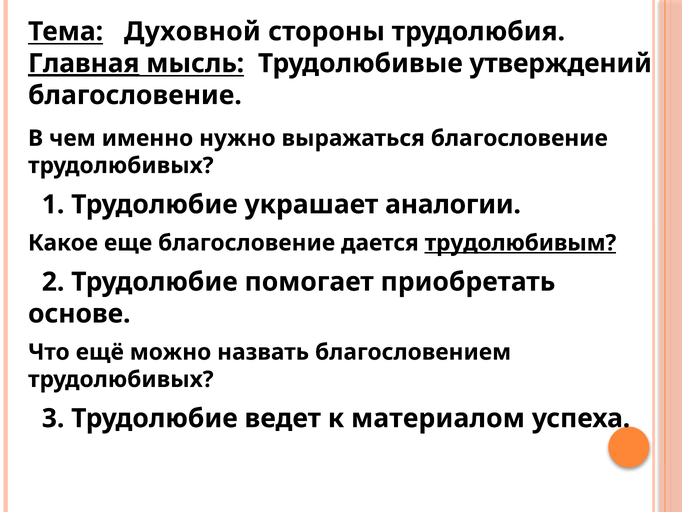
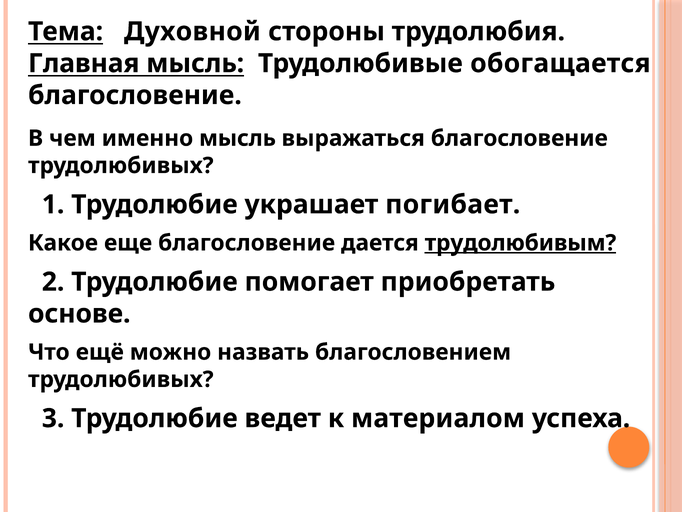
Главная underline: present -> none (84, 63)
утверждений: утверждений -> обогащается (560, 63)
именно нужно: нужно -> мысль (237, 138)
аналогии: аналогии -> погибает (453, 204)
